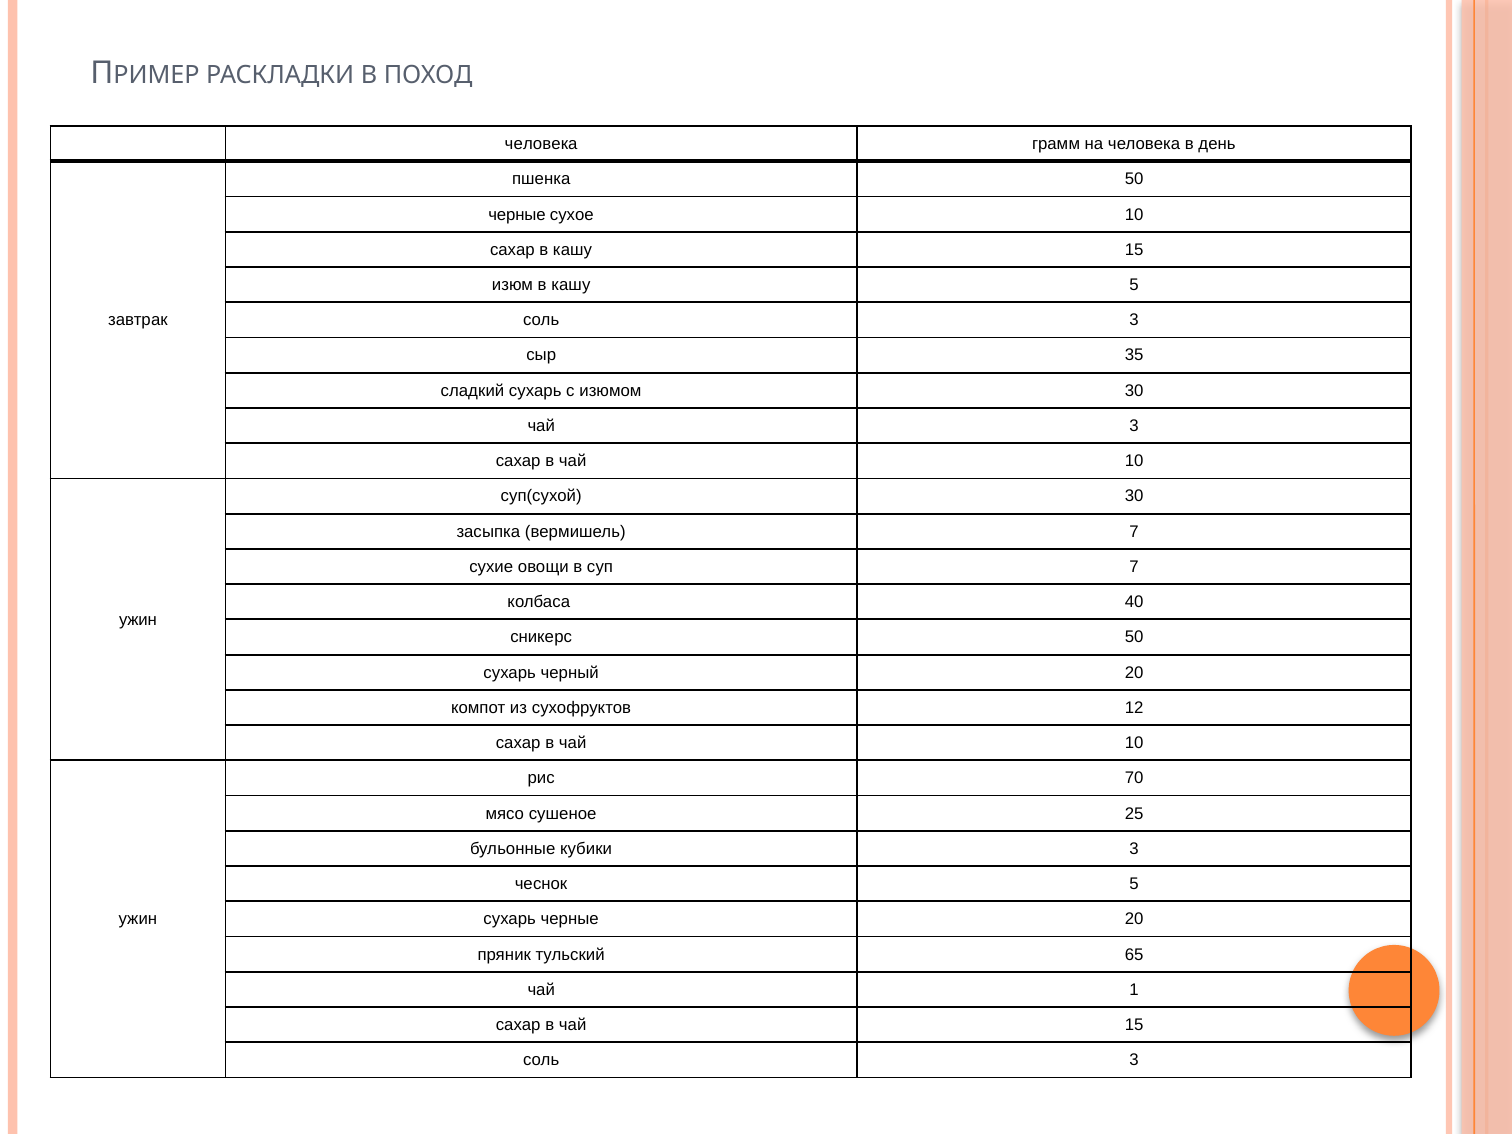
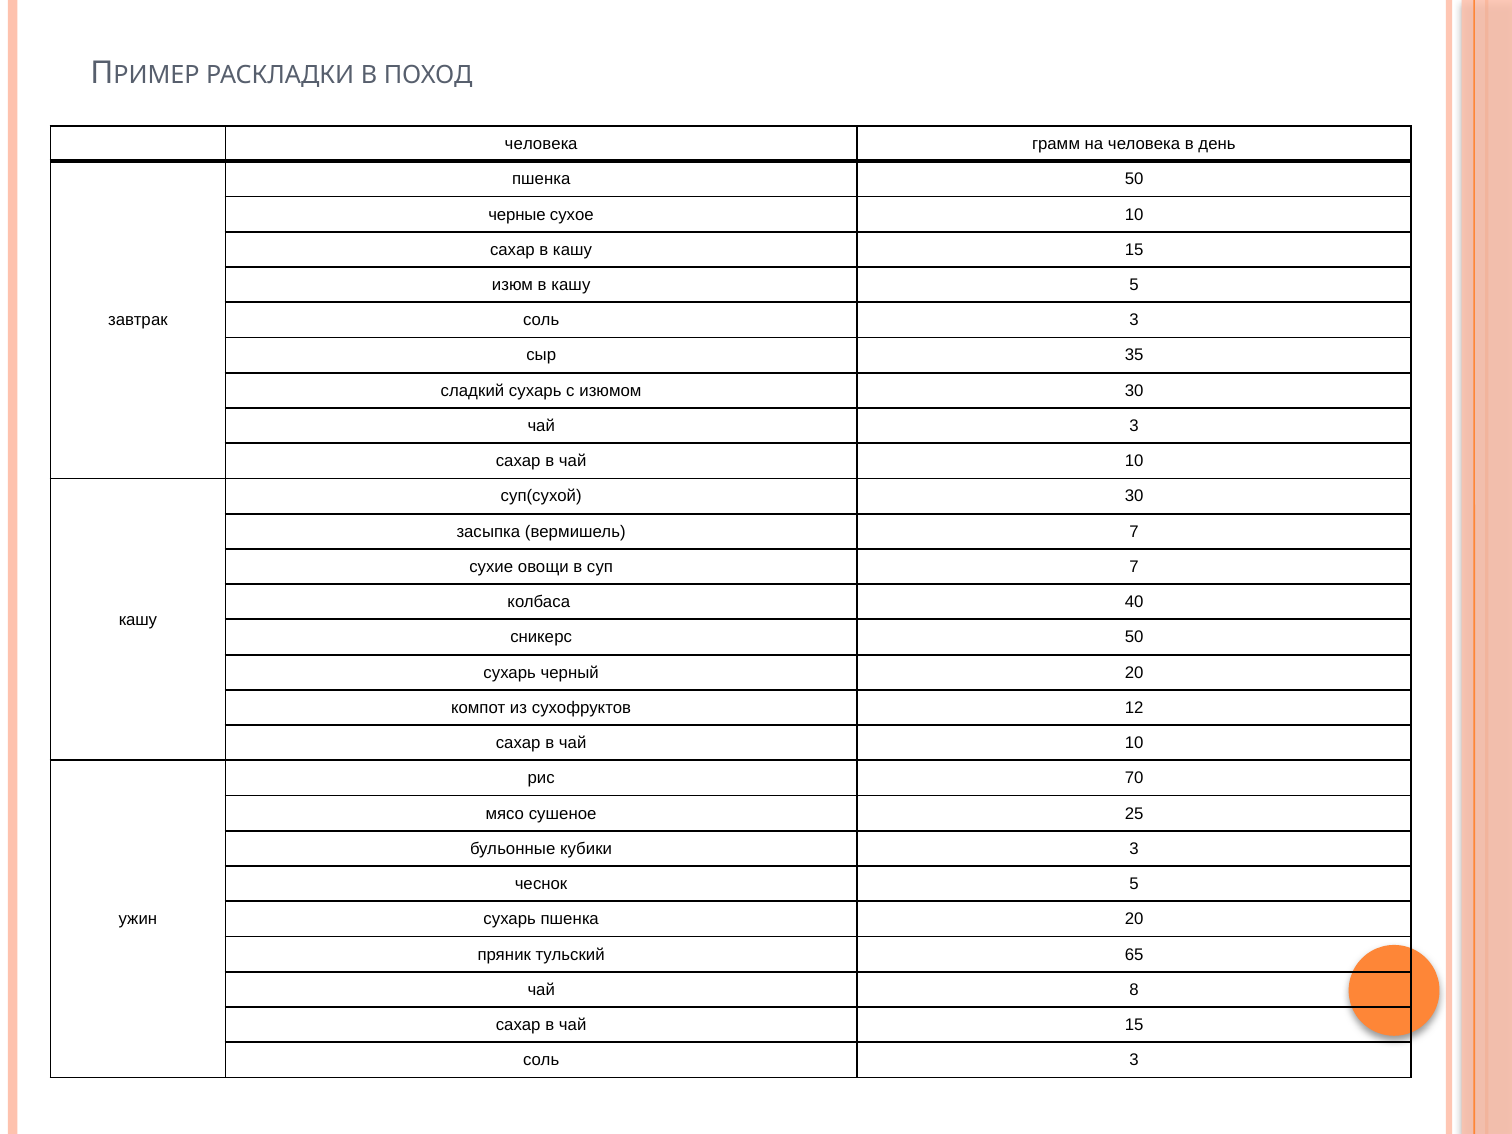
ужин: ужин -> кашу (138, 620)
сухарь черные: черные -> пшенка (570, 919)
1: 1 -> 8 (1134, 990)
